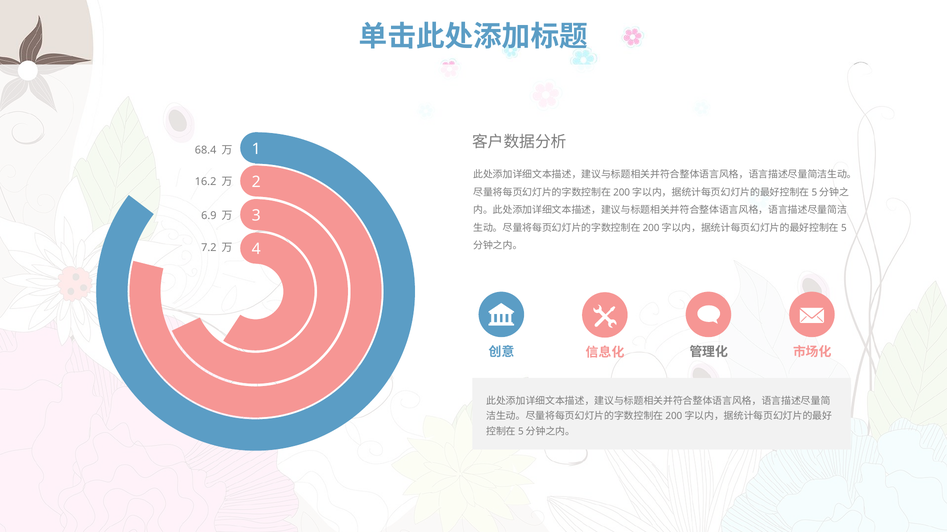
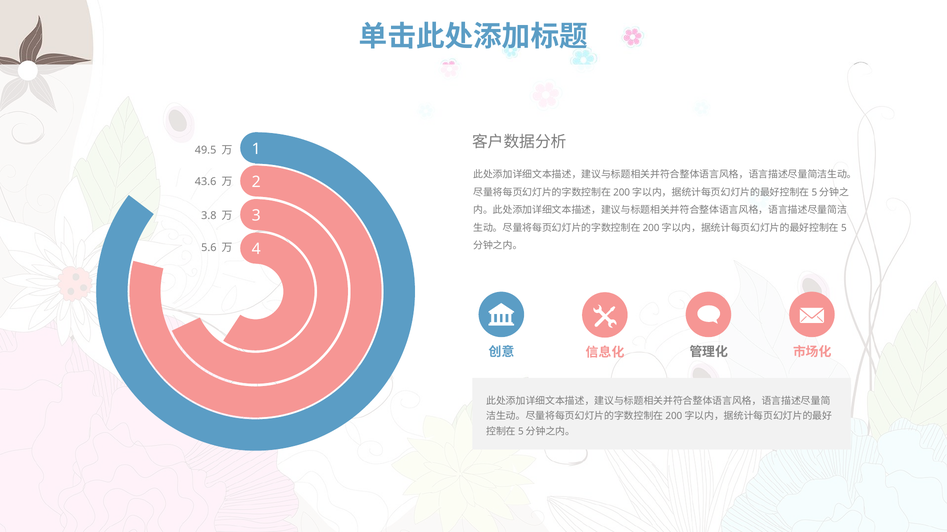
68.4: 68.4 -> 49.5 (206, 150)
16.2: 16.2 -> 43.6 (206, 182)
6.9: 6.9 -> 3.8 (209, 216)
7.2: 7.2 -> 5.6 (209, 248)
